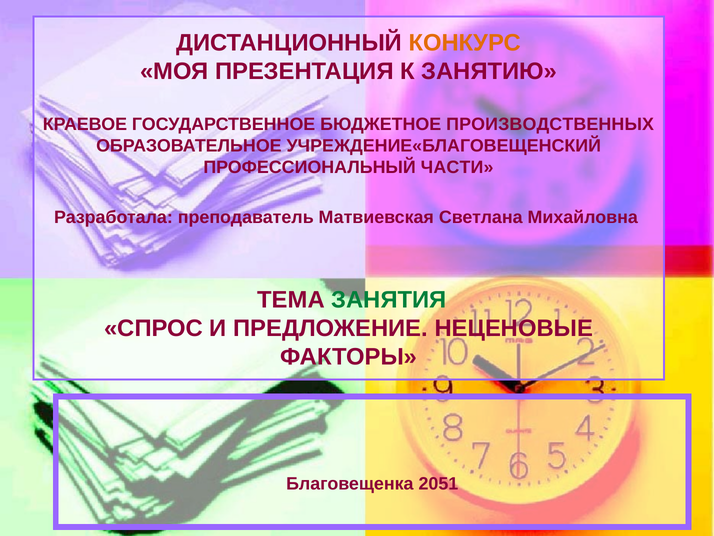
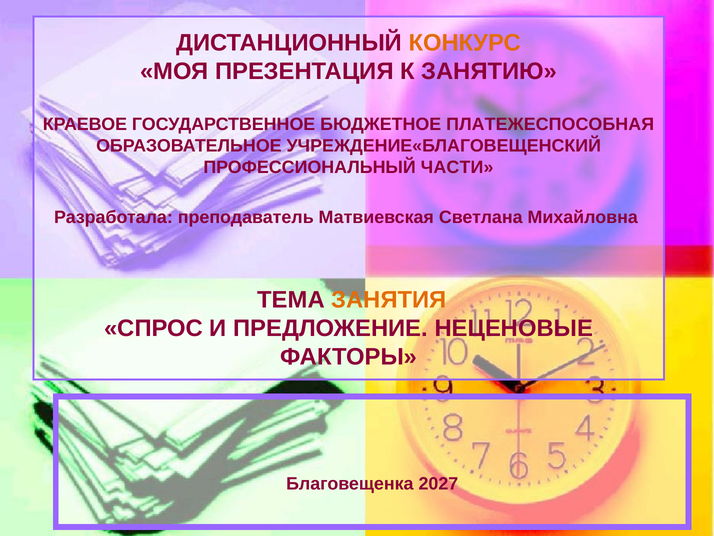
ПРОИЗВОДСТВЕННЫХ: ПРОИЗВОДСТВЕННЫХ -> ПЛАТЕЖЕСПОСОБНАЯ (550, 124)
ЗАНЯТИЯ colour: green -> orange (389, 300)
2051: 2051 -> 2027 (438, 483)
